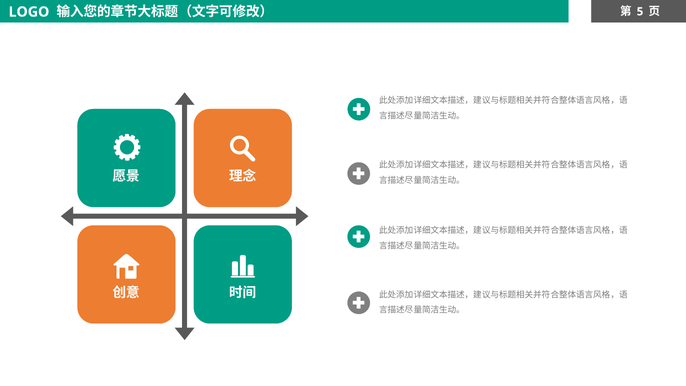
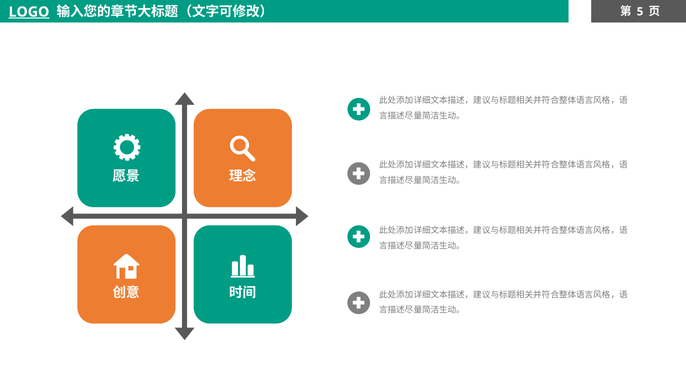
LOGO underline: none -> present (29, 12)
